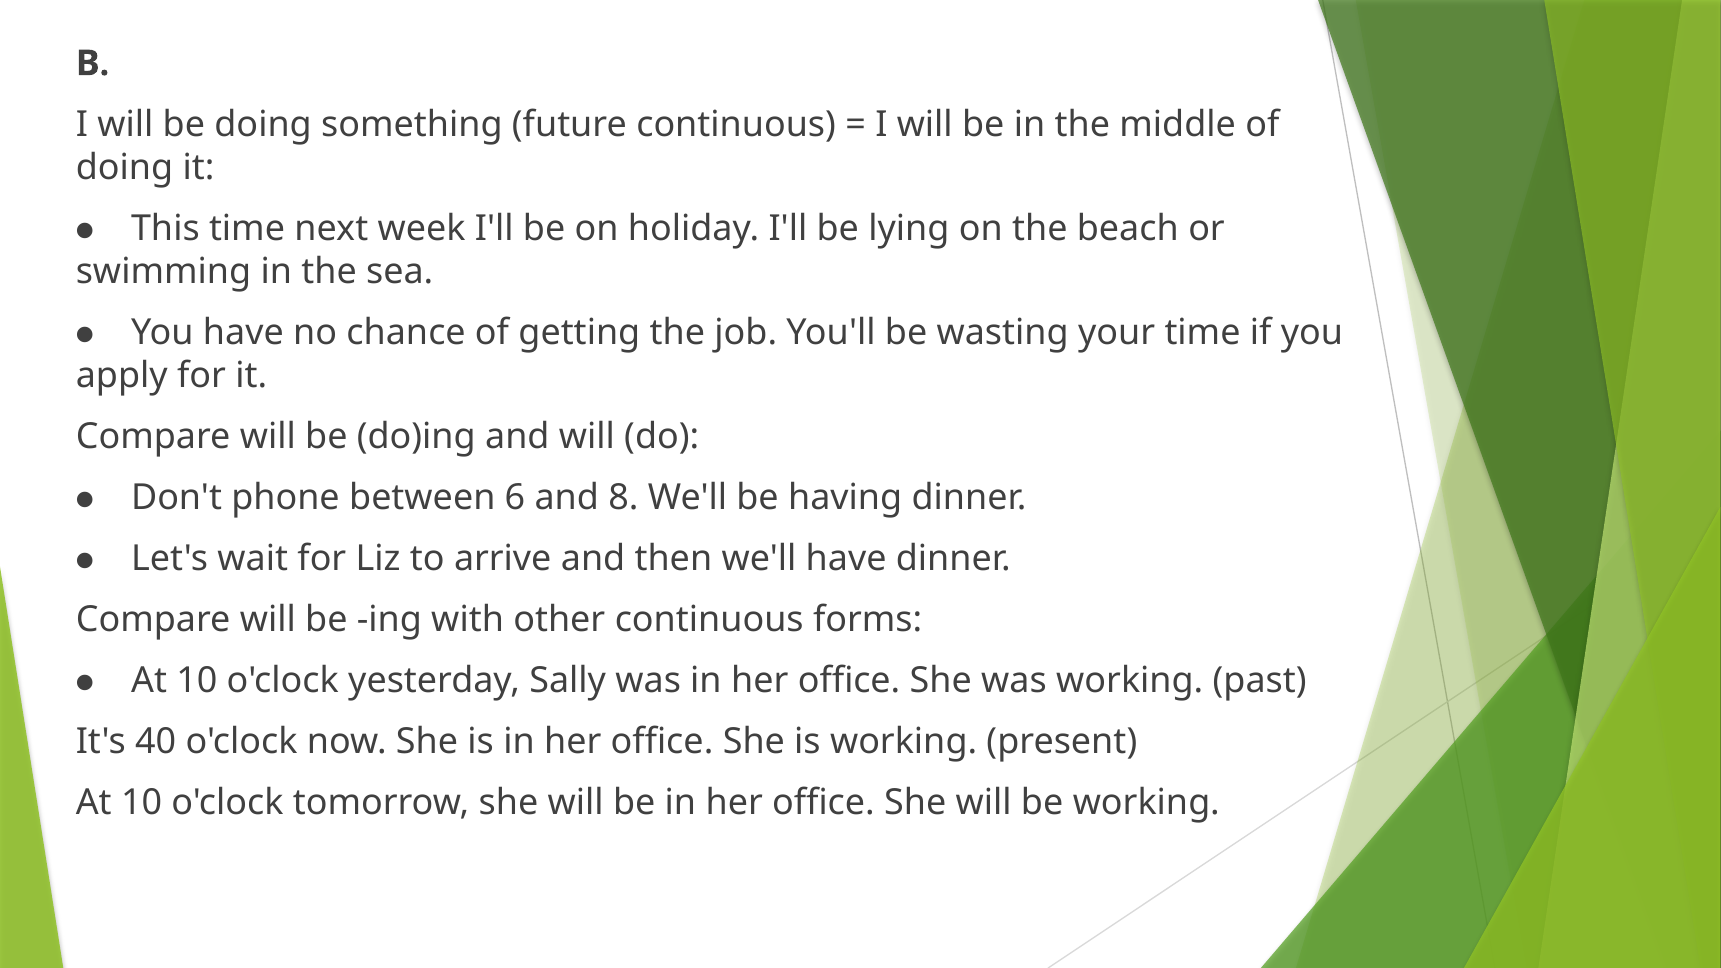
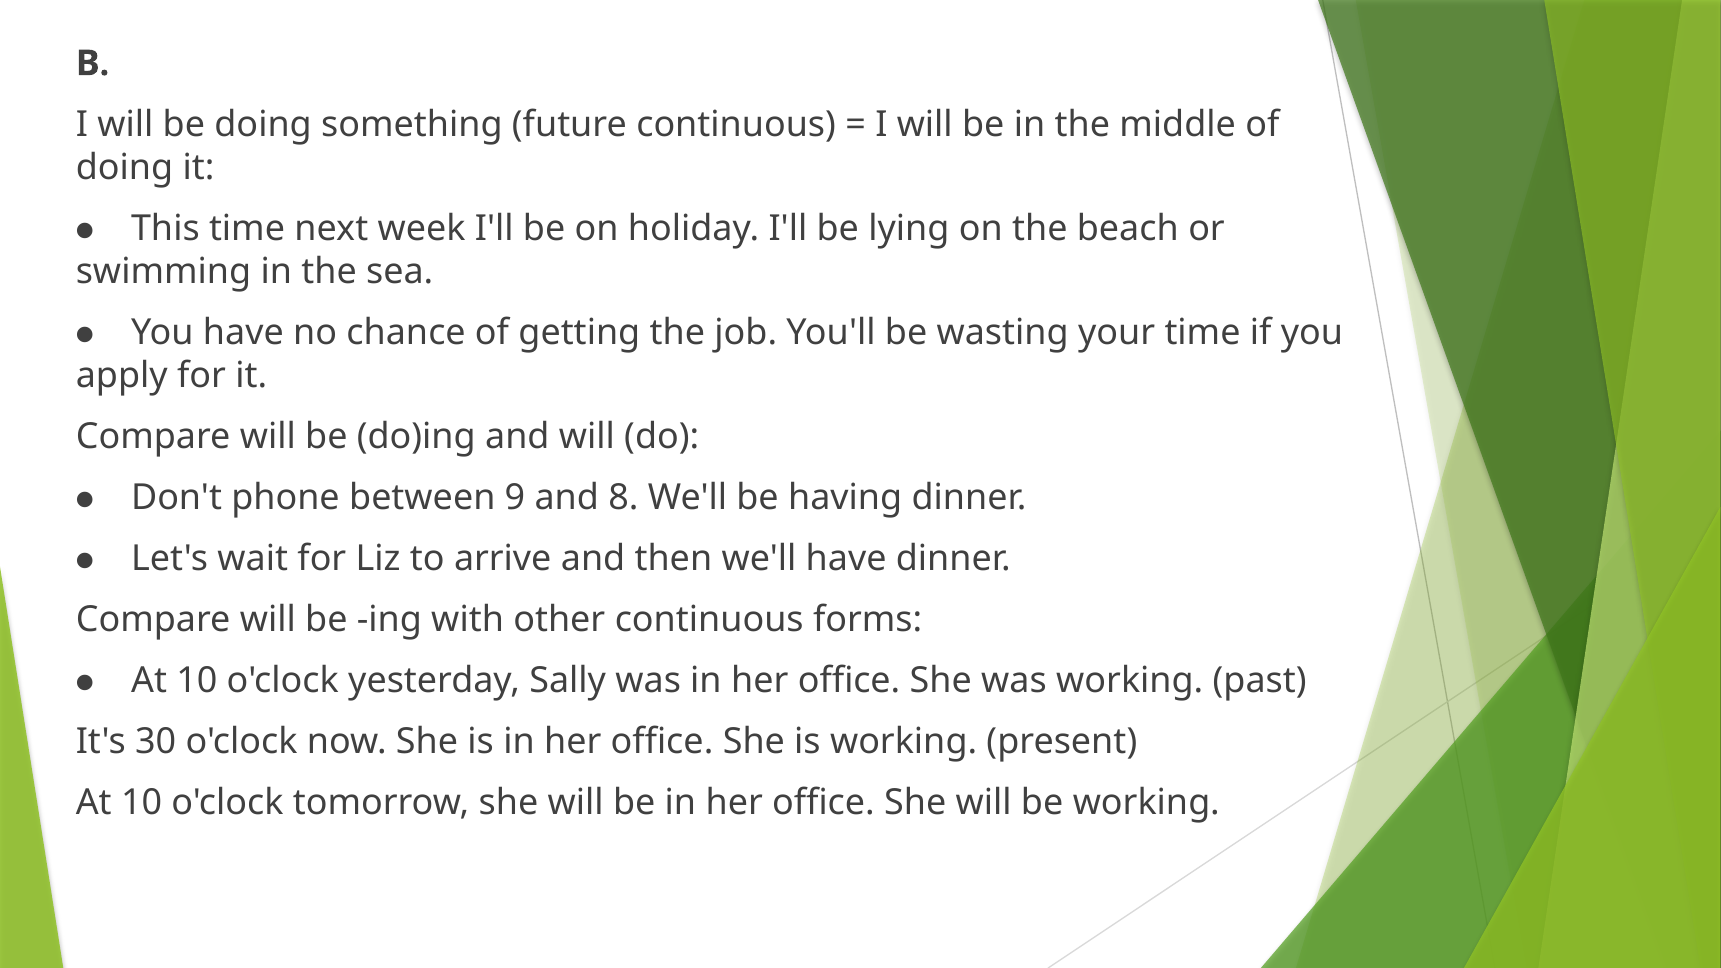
6: 6 -> 9 (515, 497)
40: 40 -> 30 (156, 741)
